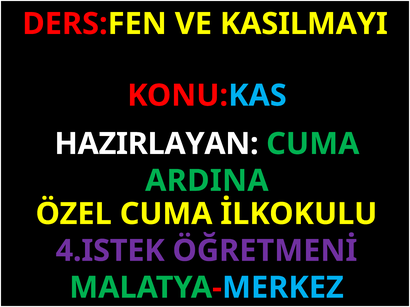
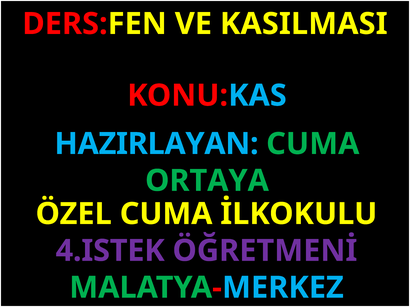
KASILMAYI: KASILMAYI -> KASILMASI (304, 24)
HAZIRLAYAN colour: white -> light blue (156, 144)
ARDINA: ARDINA -> ORTAYA (207, 181)
